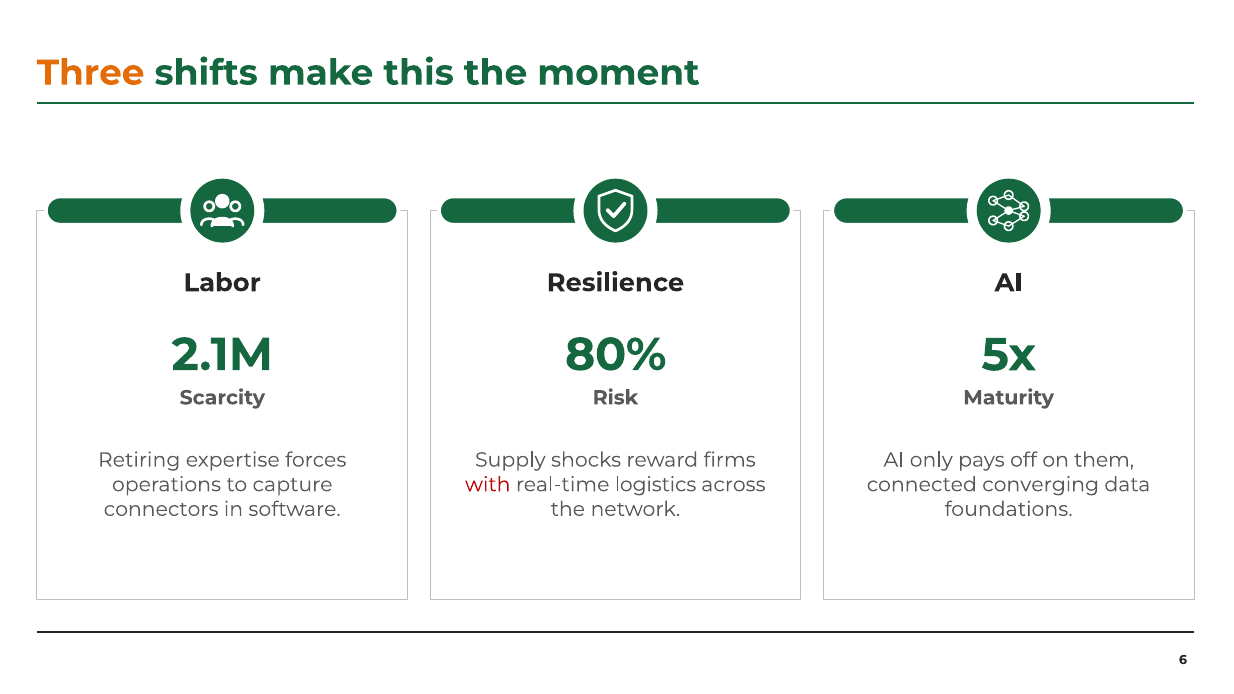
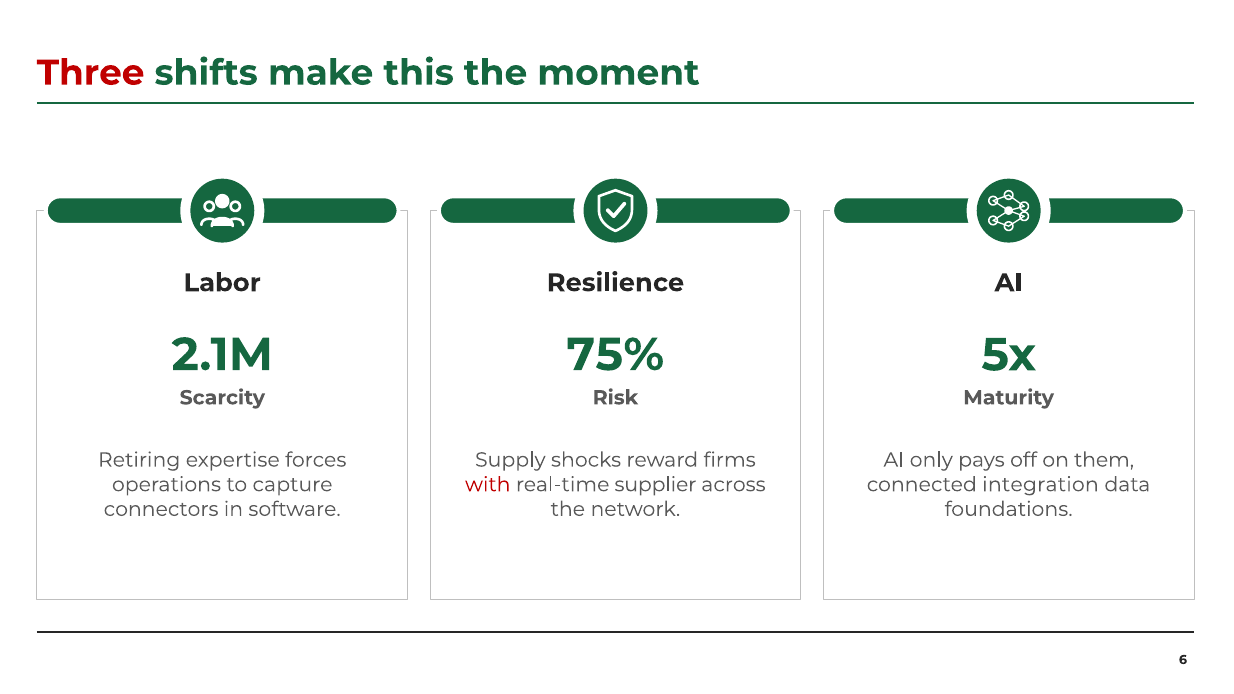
Three colour: orange -> red (91, 73)
80%: 80% -> 75% (615, 355)
logistics: logistics -> supplier (655, 485)
converging: converging -> integration (1040, 485)
